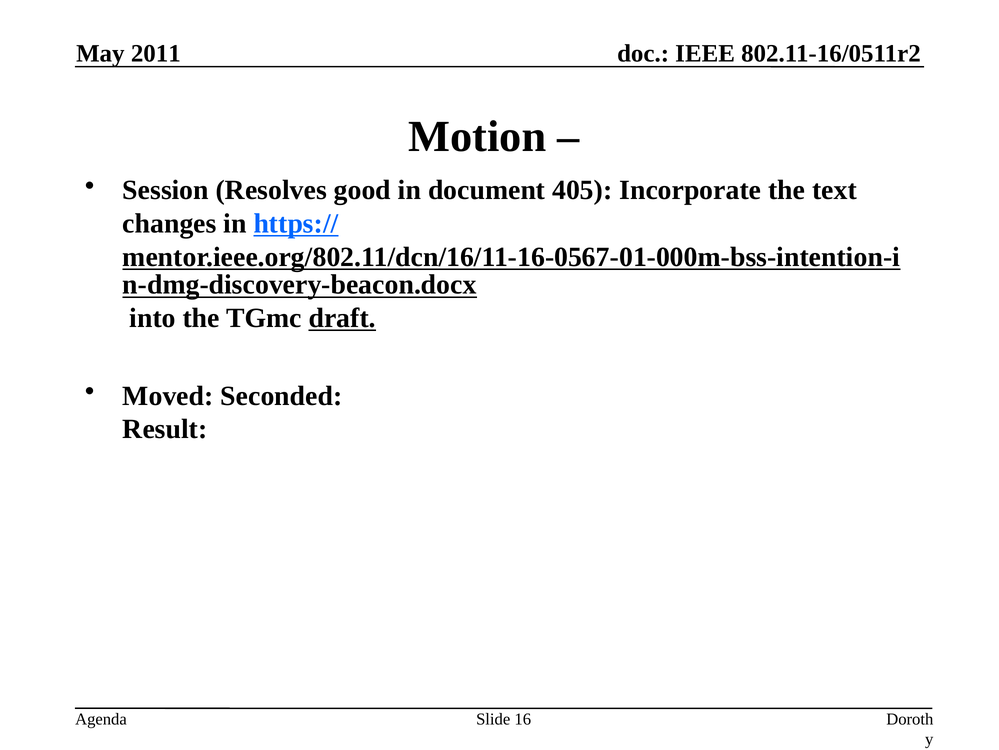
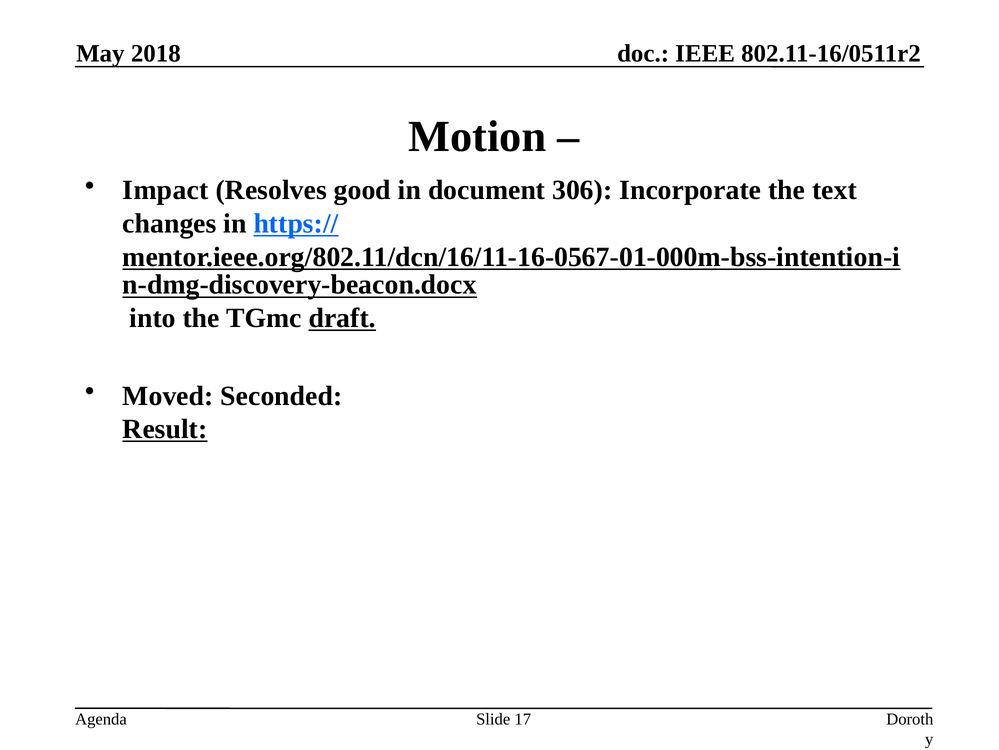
2011: 2011 -> 2018 (156, 53)
Session: Session -> Impact (166, 190)
405: 405 -> 306 (582, 190)
Result underline: none -> present (165, 429)
16: 16 -> 17 (523, 719)
